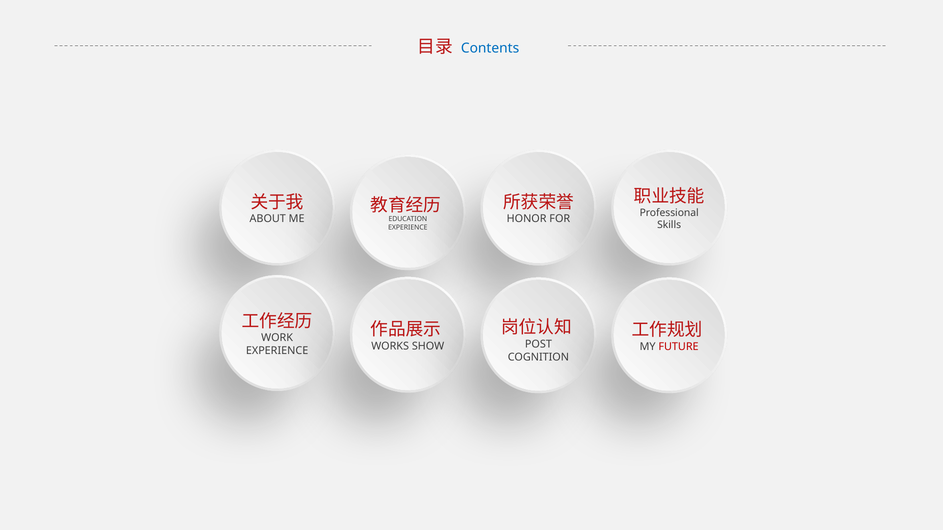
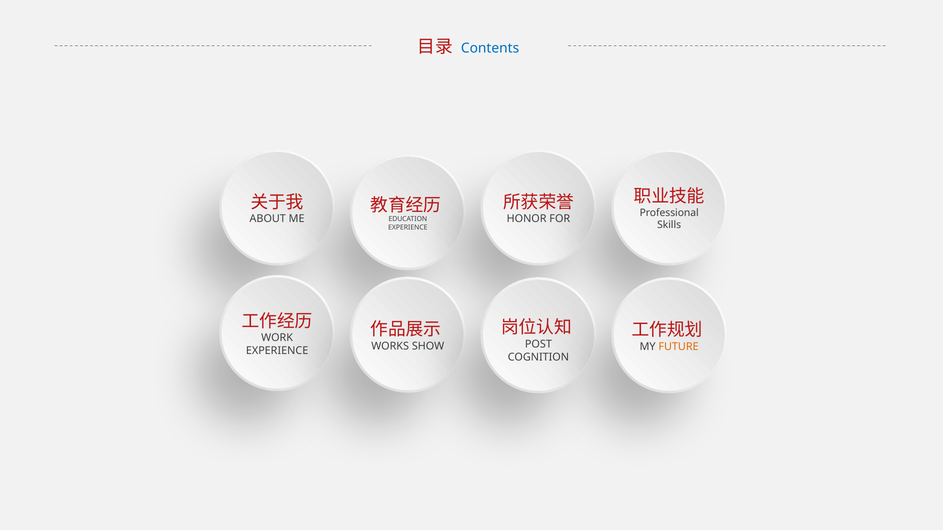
FUTURE colour: red -> orange (679, 347)
